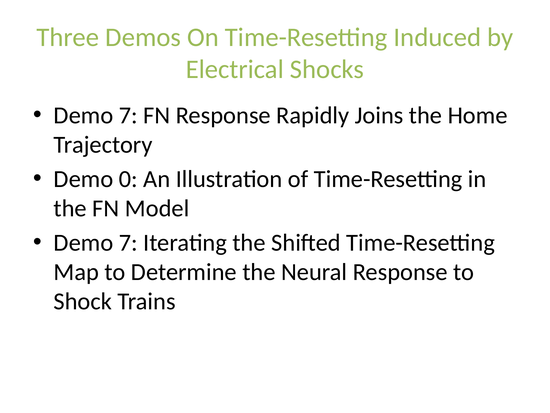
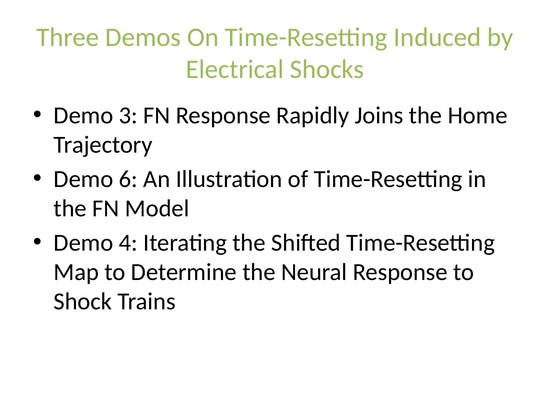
7: 7 -> 3 (128, 115)
0: 0 -> 6 (128, 179)
7: 7 -> 4 (128, 243)
